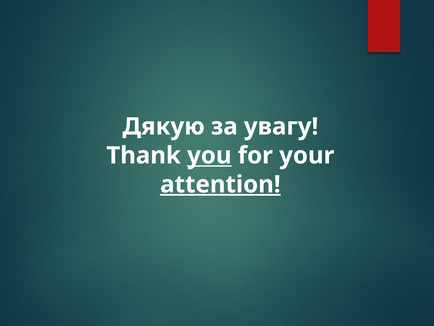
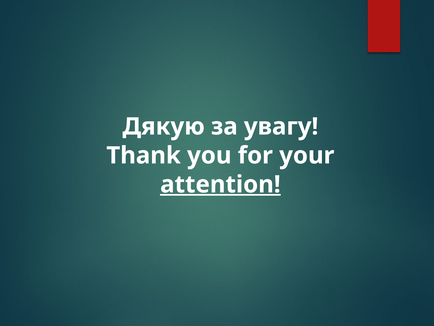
you underline: present -> none (209, 155)
